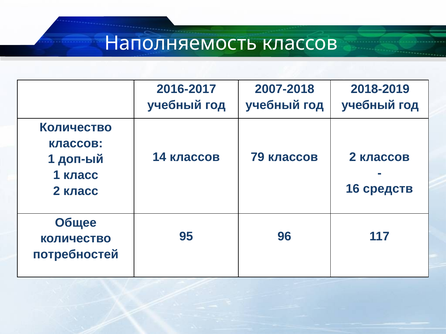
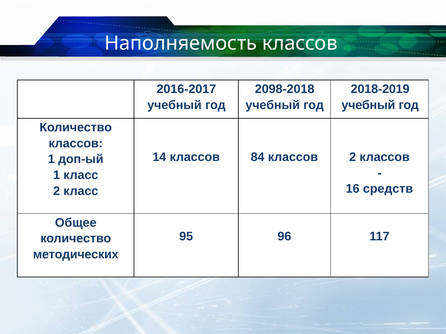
2007-2018: 2007-2018 -> 2098-2018 (285, 89)
79: 79 -> 84 (258, 157)
потребностей: потребностей -> методических (76, 255)
